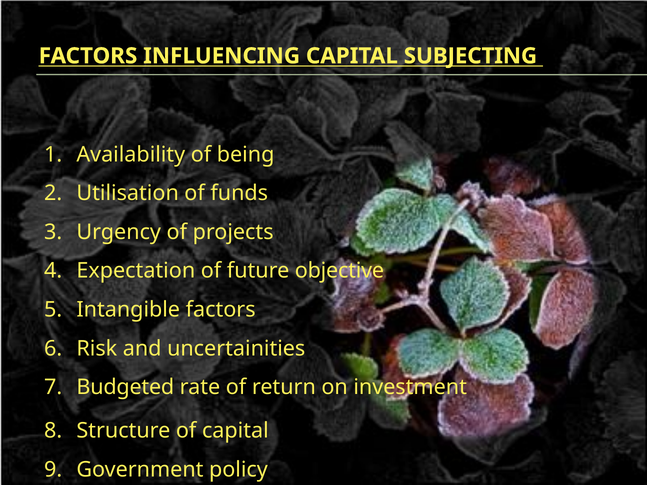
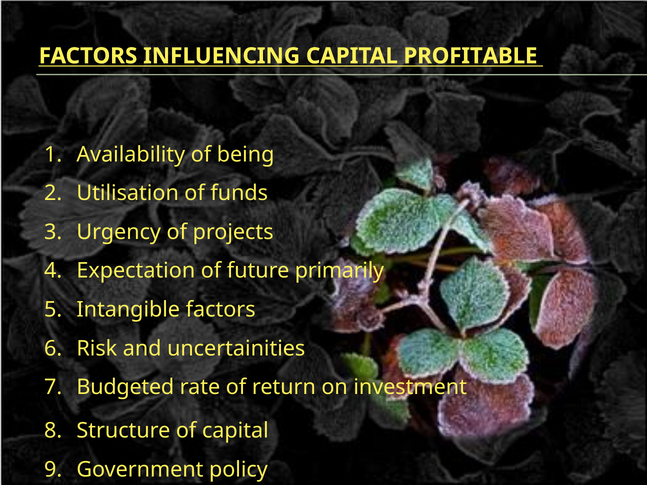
SUBJECTING: SUBJECTING -> PROFITABLE (470, 56)
objective: objective -> primarily (339, 271)
